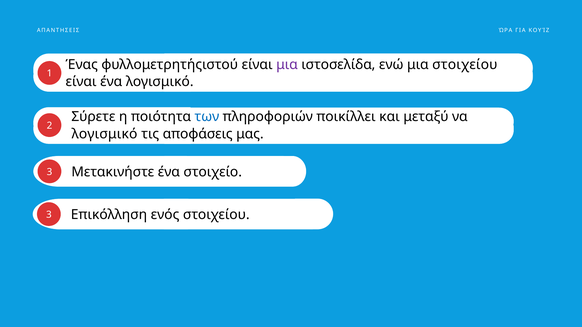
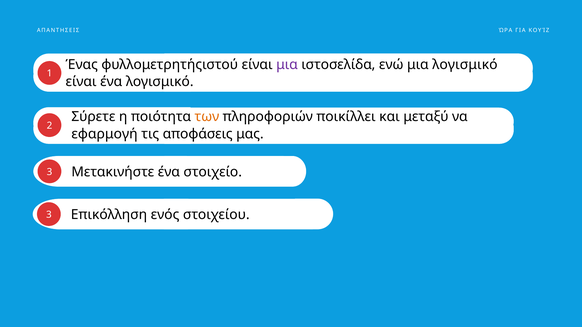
μια στοιχείου: στοιχείου -> λογισμικό (465, 65)
των colour: blue -> orange (207, 117)
λογισμικό: λογισμικό -> εφαρμογή (105, 134)
